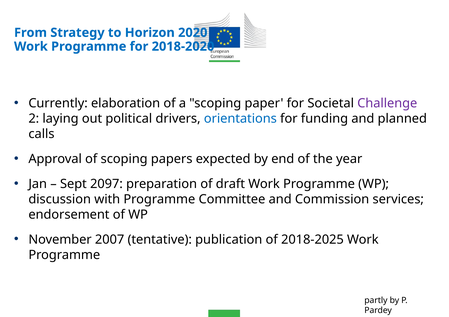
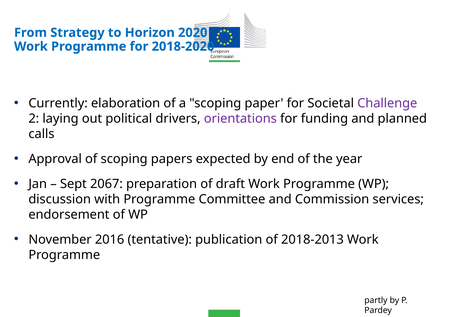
orientations colour: blue -> purple (240, 119)
2097: 2097 -> 2067 (106, 184)
2007: 2007 -> 2016 (110, 240)
2018-2025: 2018-2025 -> 2018-2013 (312, 240)
